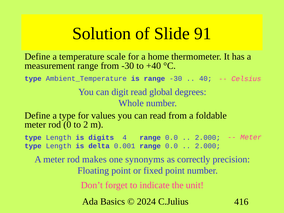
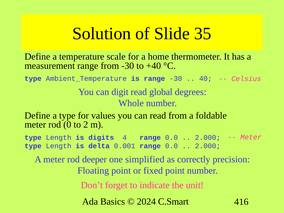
91: 91 -> 35 (203, 34)
makes: makes -> deeper (94, 159)
synonyms: synonyms -> simplified (145, 159)
C.Julius: C.Julius -> C.Smart (173, 202)
